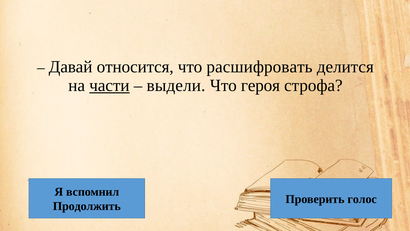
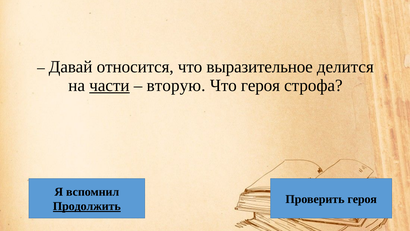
расшифровать: расшифровать -> выразительное (260, 67)
выдели: выдели -> вторую (176, 85)
Проверить голос: голос -> героя (362, 199)
Продолжить underline: none -> present (87, 206)
